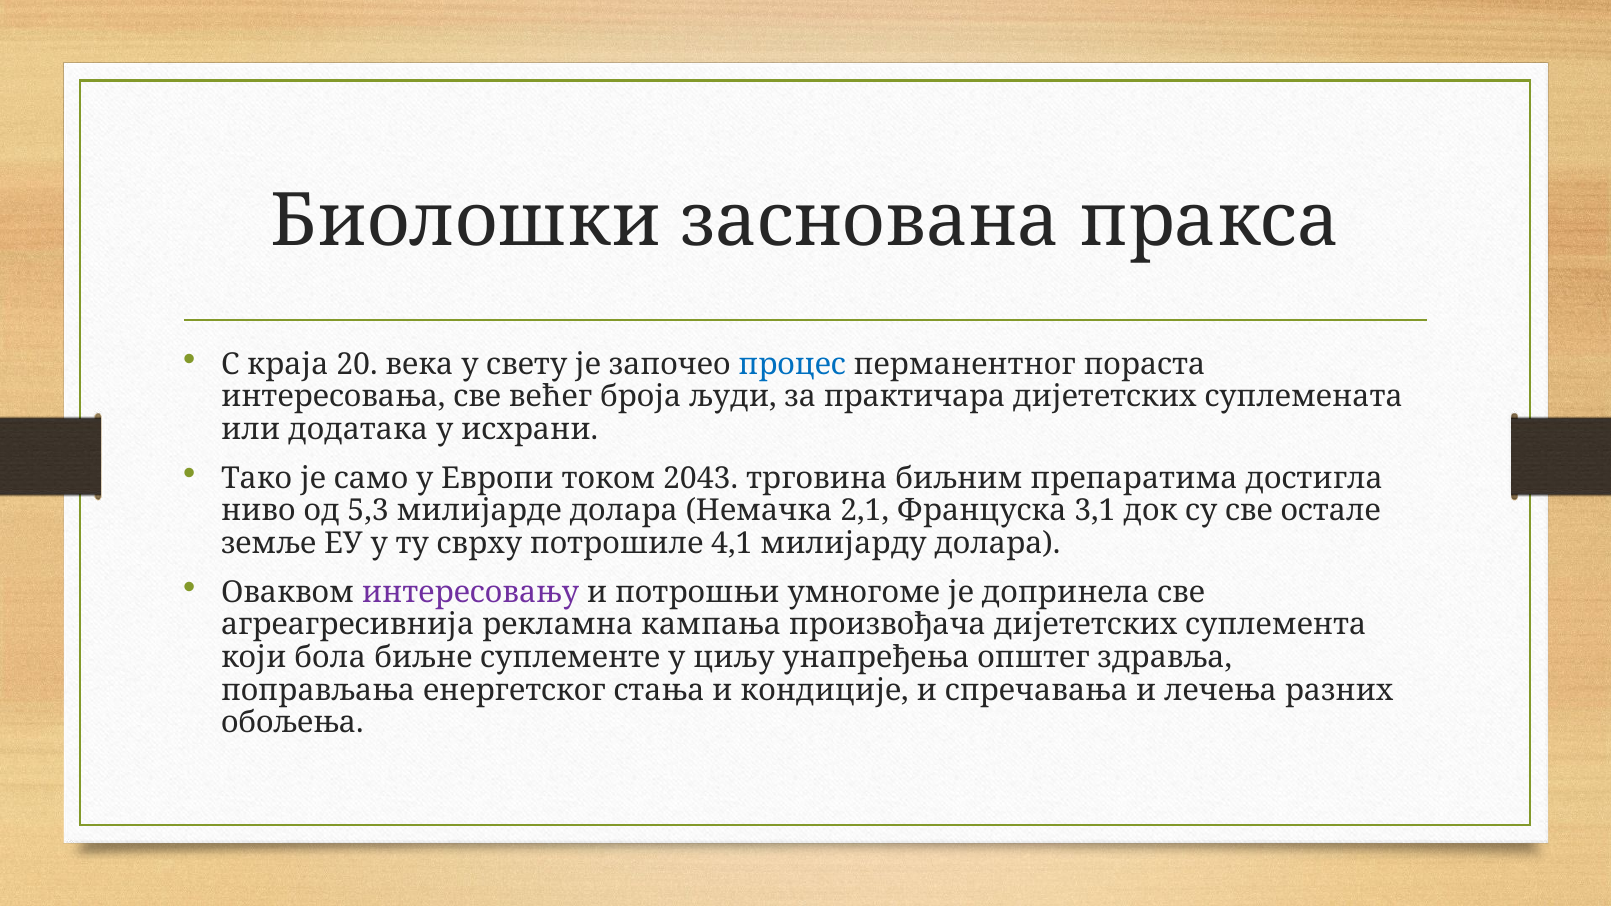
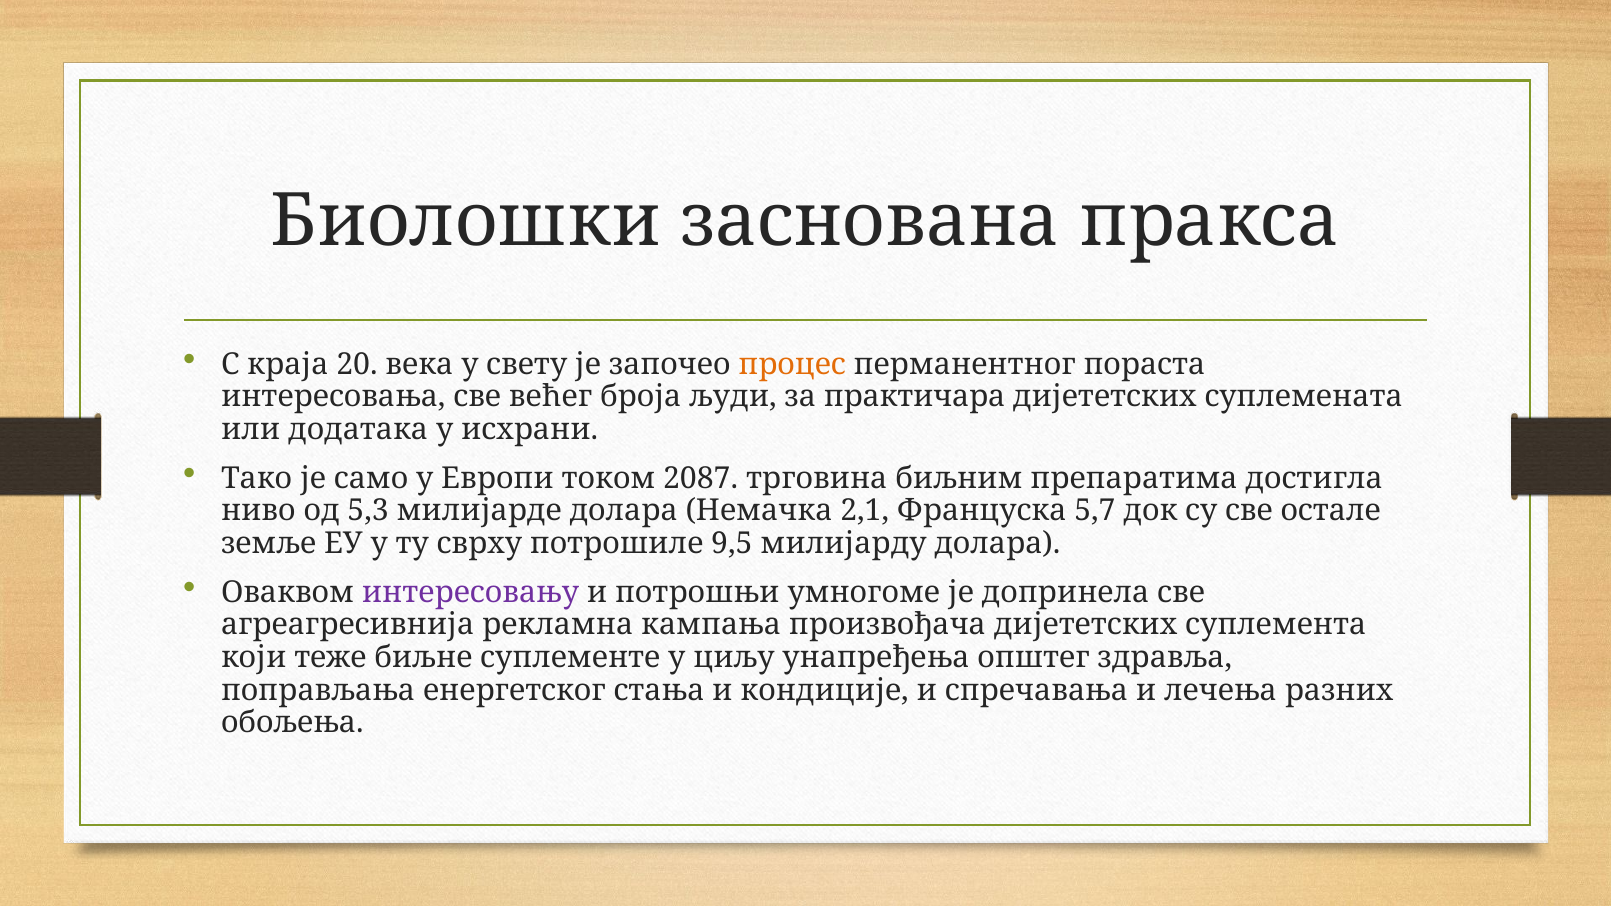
процес colour: blue -> orange (792, 364)
2043: 2043 -> 2087 (701, 478)
3,1: 3,1 -> 5,7 (1095, 511)
4,1: 4,1 -> 9,5 (732, 544)
бола: бола -> теже (330, 658)
